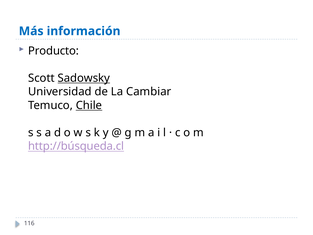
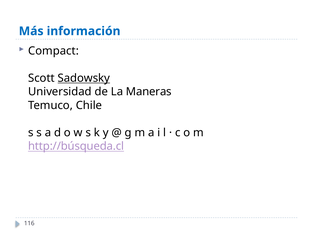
Producto: Producto -> Compact (53, 51)
Cambiar: Cambiar -> Maneras (149, 92)
Chile underline: present -> none (89, 105)
